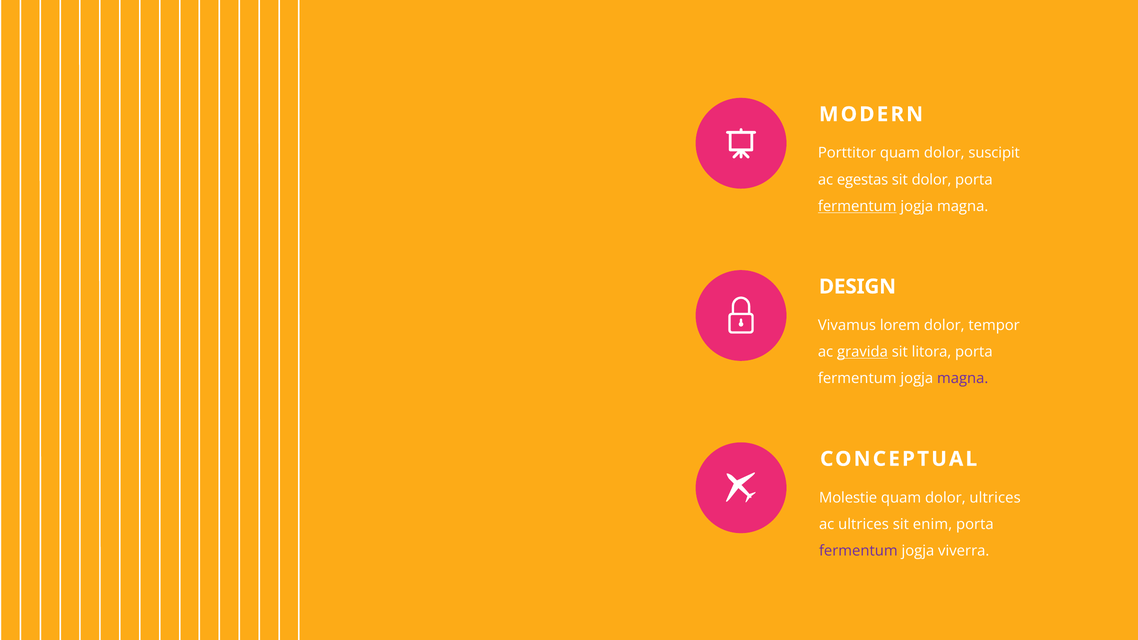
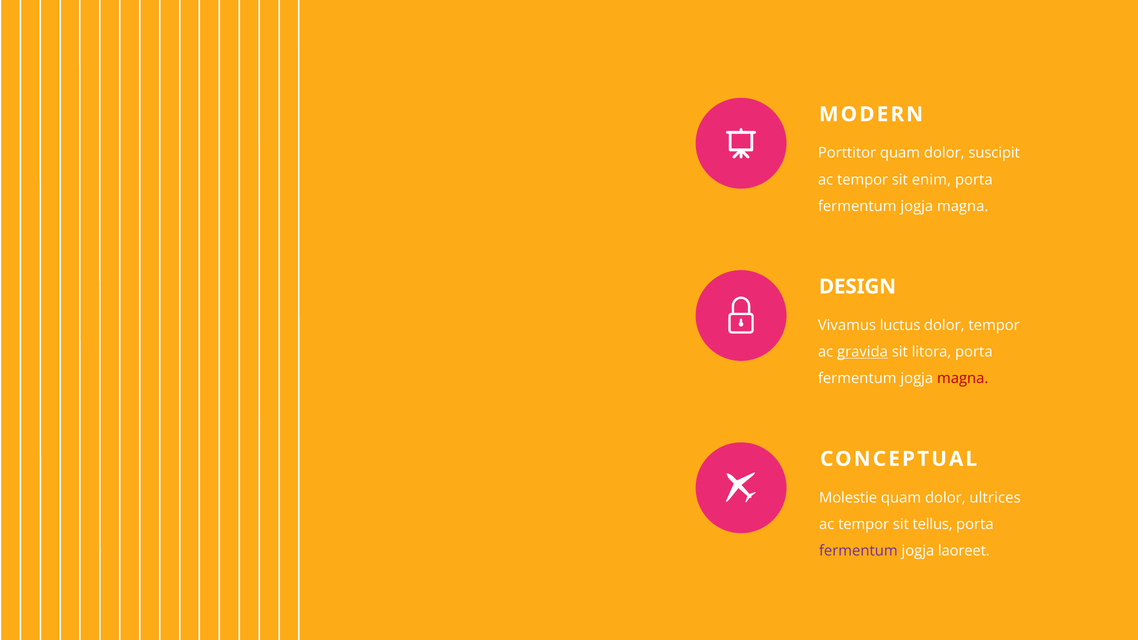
egestas: egestas -> tempor (863, 180)
sit dolor: dolor -> enim (931, 180)
fermentum underline: present -> none (857, 206)
lorem: lorem -> luctus (900, 325)
magna colour: purple -> red (963, 379)
ultrices: ultrices -> tempor (864, 524)
enim: enim -> tellus (933, 524)
viverra: viverra -> laoreet (964, 551)
